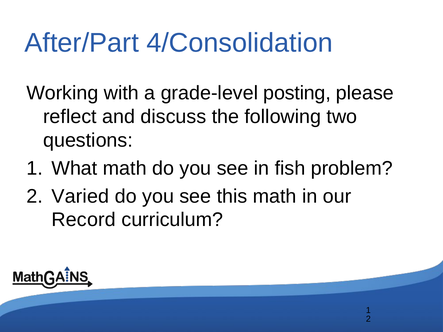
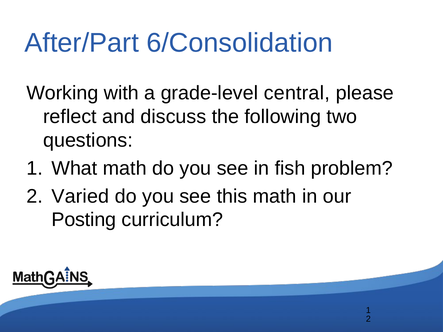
4/Consolidation: 4/Consolidation -> 6/Consolidation (240, 43)
posting: posting -> central (297, 93)
Record: Record -> Posting (84, 220)
